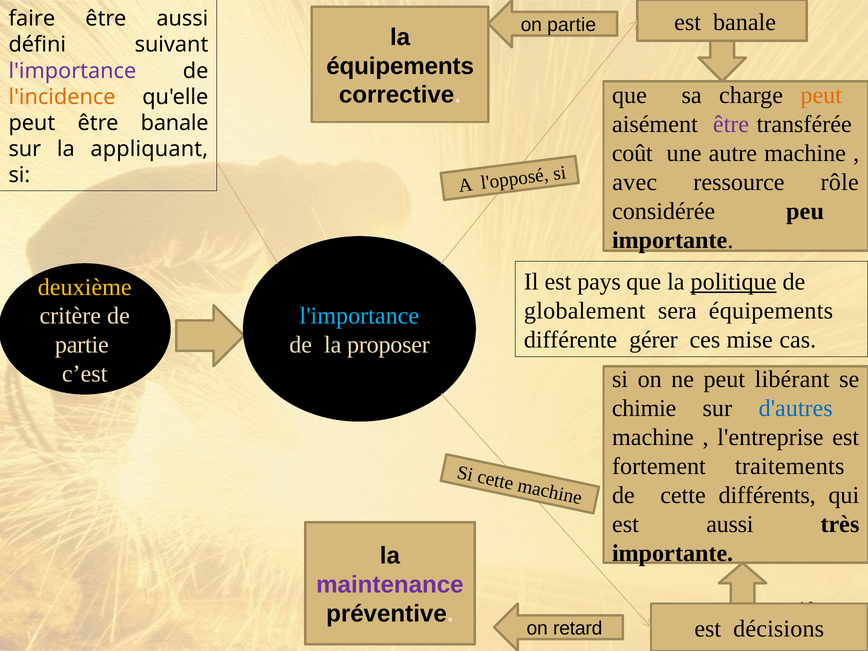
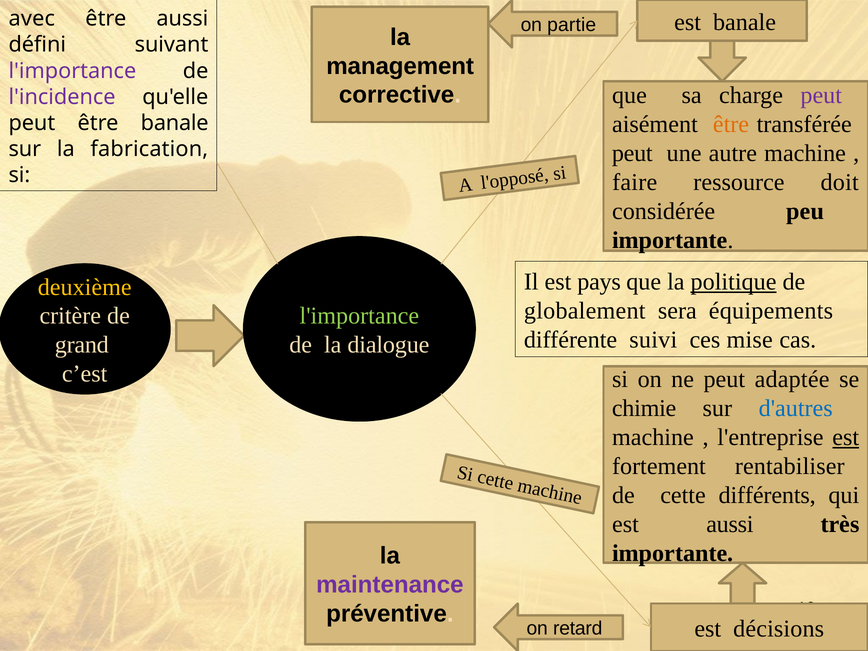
faire: faire -> avec (32, 19)
équipements: équipements -> management (400, 66)
peut colour: orange -> purple (821, 95)
l'incidence colour: orange -> purple (62, 97)
être colour: purple -> orange (731, 124)
coût: coût -> peut (632, 153)
appliquant: appliquant -> fabrication (149, 149)
avec: avec -> faire (635, 182)
rôle: rôle -> doit (840, 182)
l'importance colour: light blue -> light green (359, 316)
gérer: gérer -> suivi (653, 340)
partie: partie -> grand (82, 345)
proposer: proposer -> dialogue (388, 345)
libérant: libérant -> adaptée (792, 379)
est underline: none -> present (846, 437)
traitements: traitements -> rentabiliser (790, 466)
